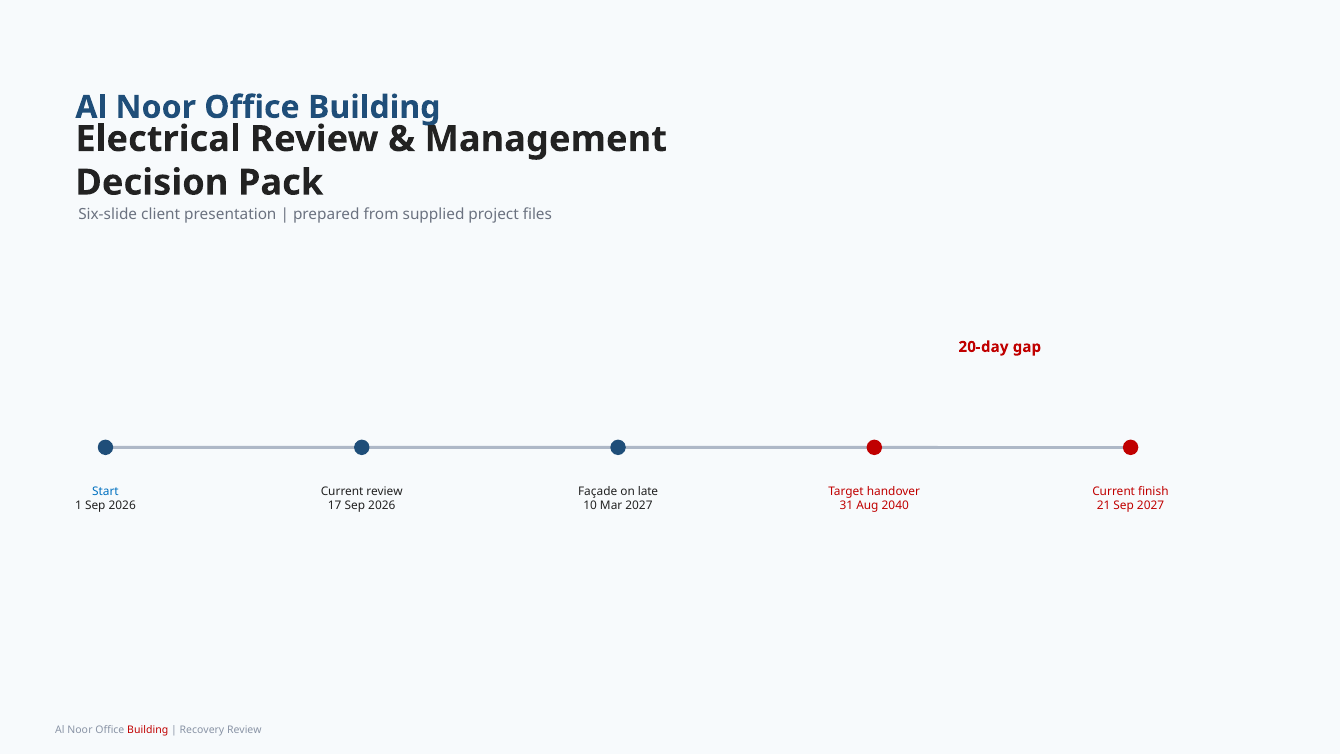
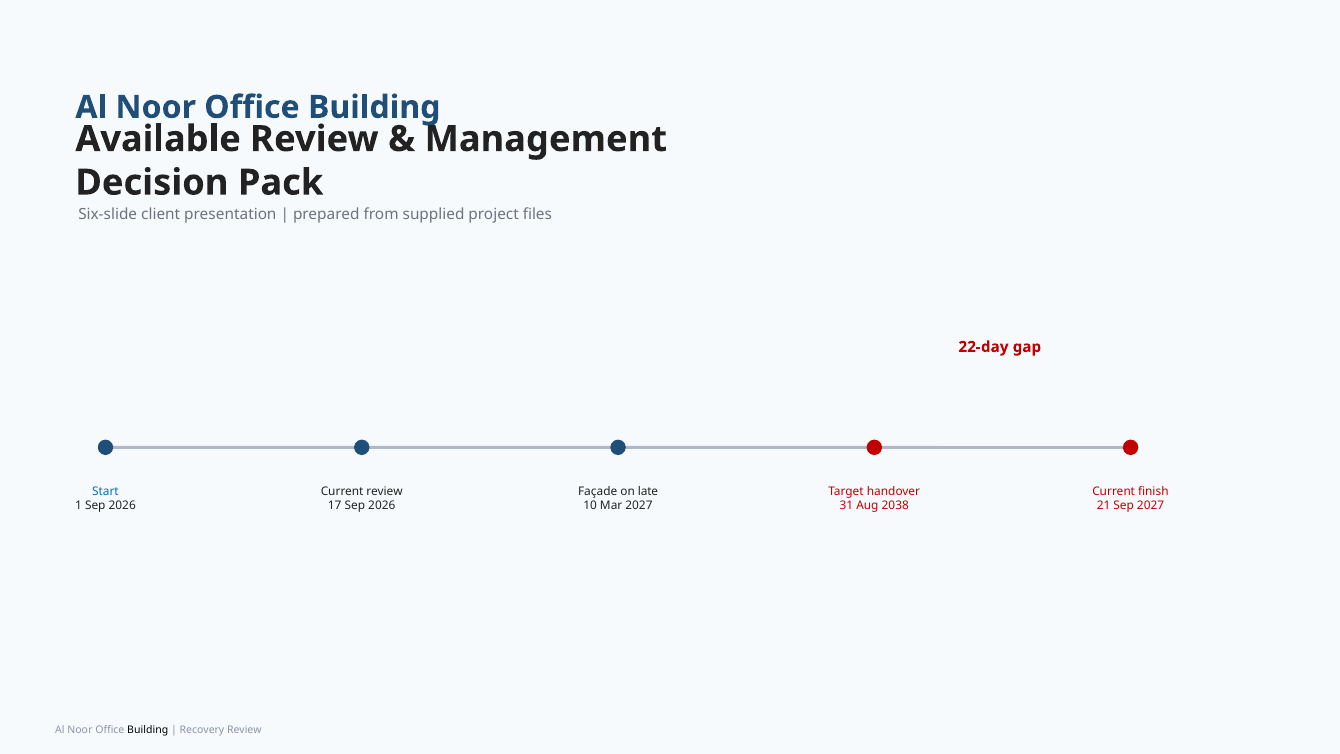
Electrical: Electrical -> Available (158, 139)
20-day: 20-day -> 22-day (983, 347)
2040: 2040 -> 2038 (895, 506)
Building colour: red -> black (148, 729)
